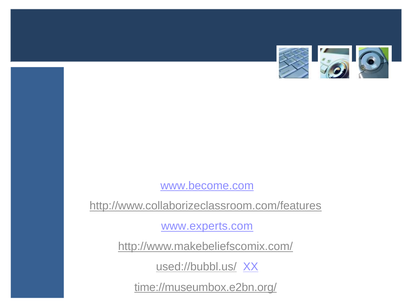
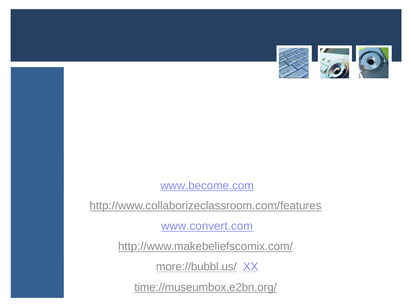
www.experts.com: www.experts.com -> www.convert.com (207, 226)
used://bubbl.us/: used://bubbl.us/ -> more://bubbl.us/ (196, 267)
